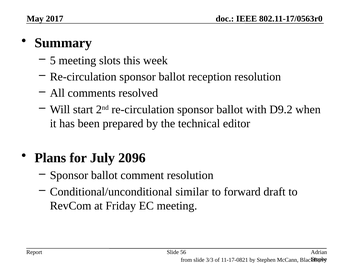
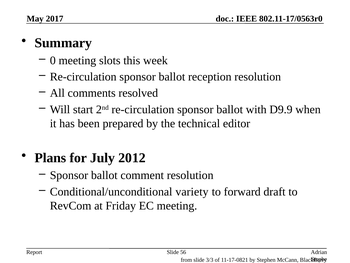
5: 5 -> 0 (53, 60)
D9.2: D9.2 -> D9.9 (281, 109)
2096: 2096 -> 2012 (132, 158)
similar: similar -> variety (192, 191)
